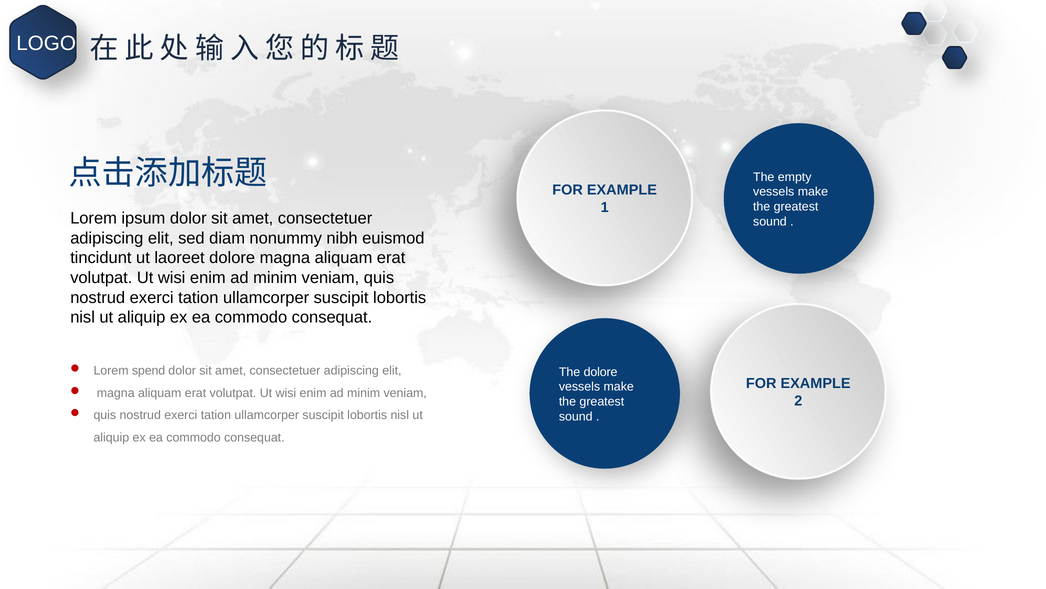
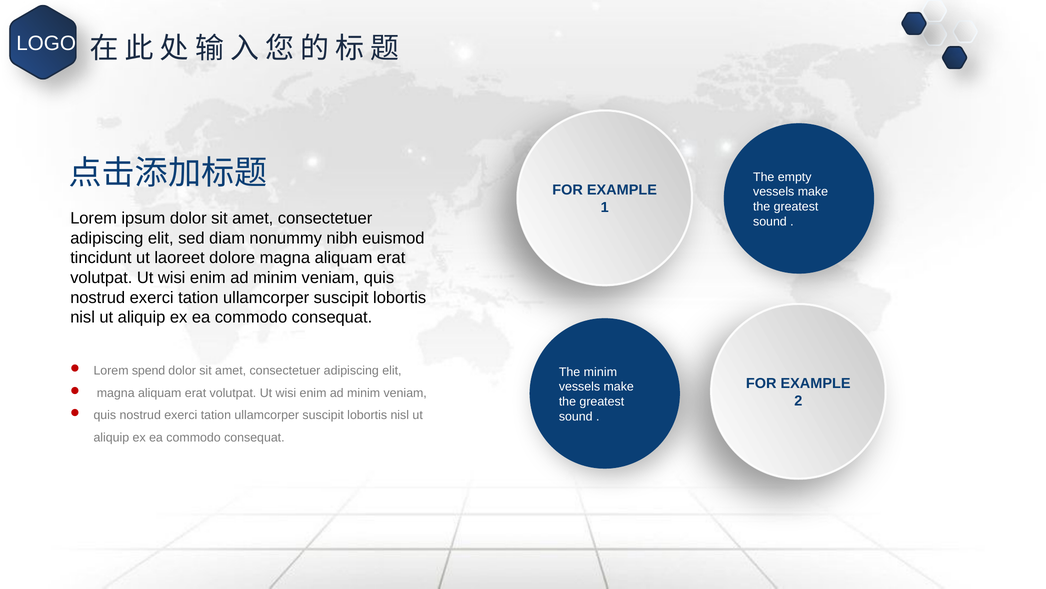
The dolore: dolore -> minim (600, 372)
